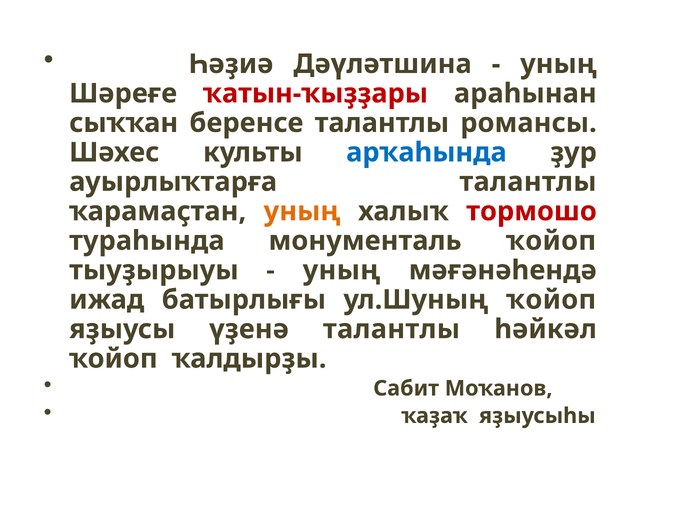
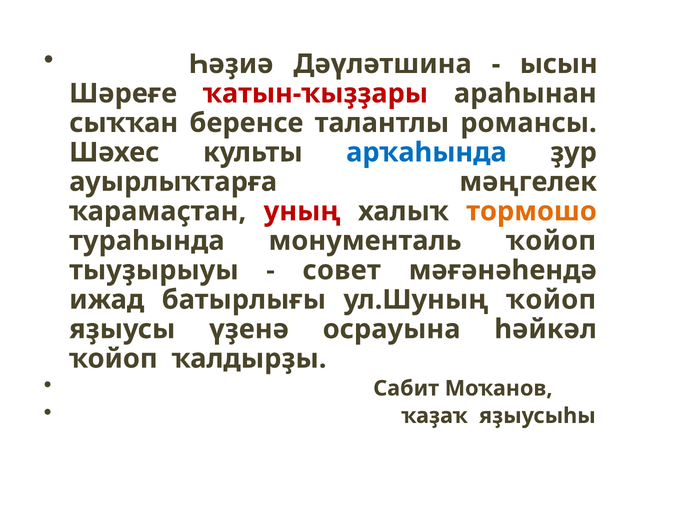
уның: уның -> ысын (559, 64)
ауырлыҡтарға талантлы: талантлы -> мәңгелек (528, 182)
уның colour: orange -> red (302, 211)
тормошо colour: red -> orange (532, 211)
уның: уның -> совет (342, 270)
үҙенә талантлы: талантлы -> осрауына (392, 329)
